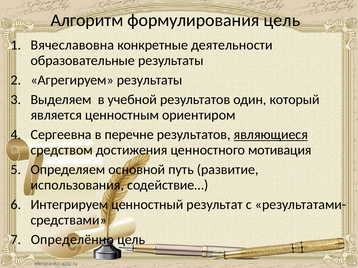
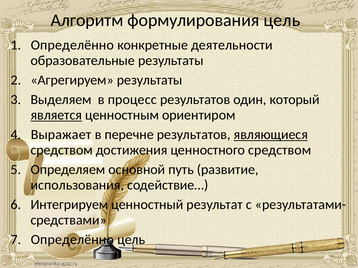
Вячеславовна: Вячеславовна -> Определённо (72, 45)
учебной: учебной -> процесс (132, 100)
является underline: none -> present (56, 115)
Сергеевна: Сергеевна -> Выражает (61, 135)
ценностного мотивация: мотивация -> средством (280, 150)
